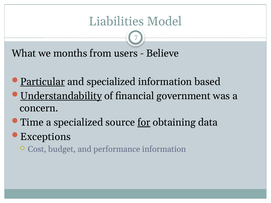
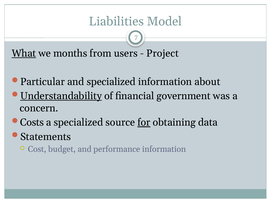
What underline: none -> present (24, 53)
Believe: Believe -> Project (163, 53)
Particular underline: present -> none (43, 82)
based: based -> about (207, 82)
Time: Time -> Costs (32, 123)
Exceptions: Exceptions -> Statements (46, 137)
